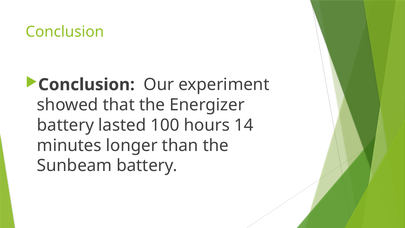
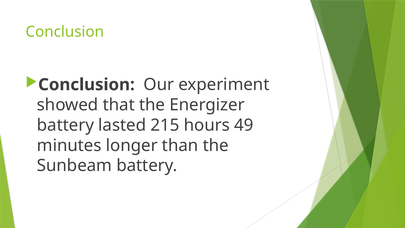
100: 100 -> 215 (165, 125)
14: 14 -> 49 (244, 125)
